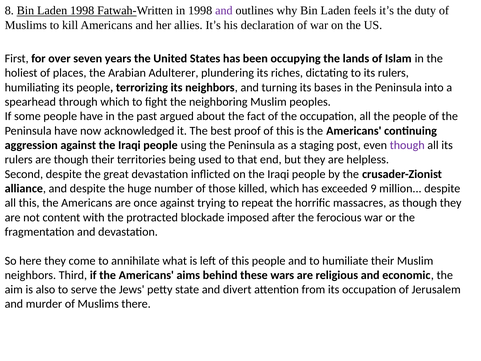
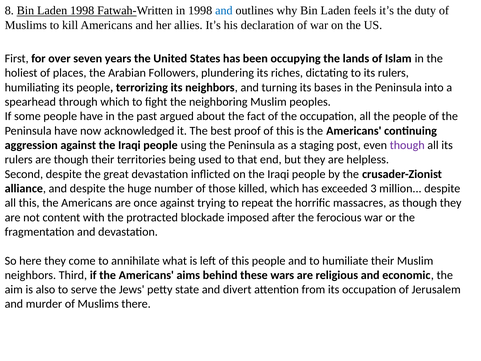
and colour: purple -> blue (224, 11)
Adulterer: Adulterer -> Followers (174, 73)
9: 9 -> 3 (373, 188)
